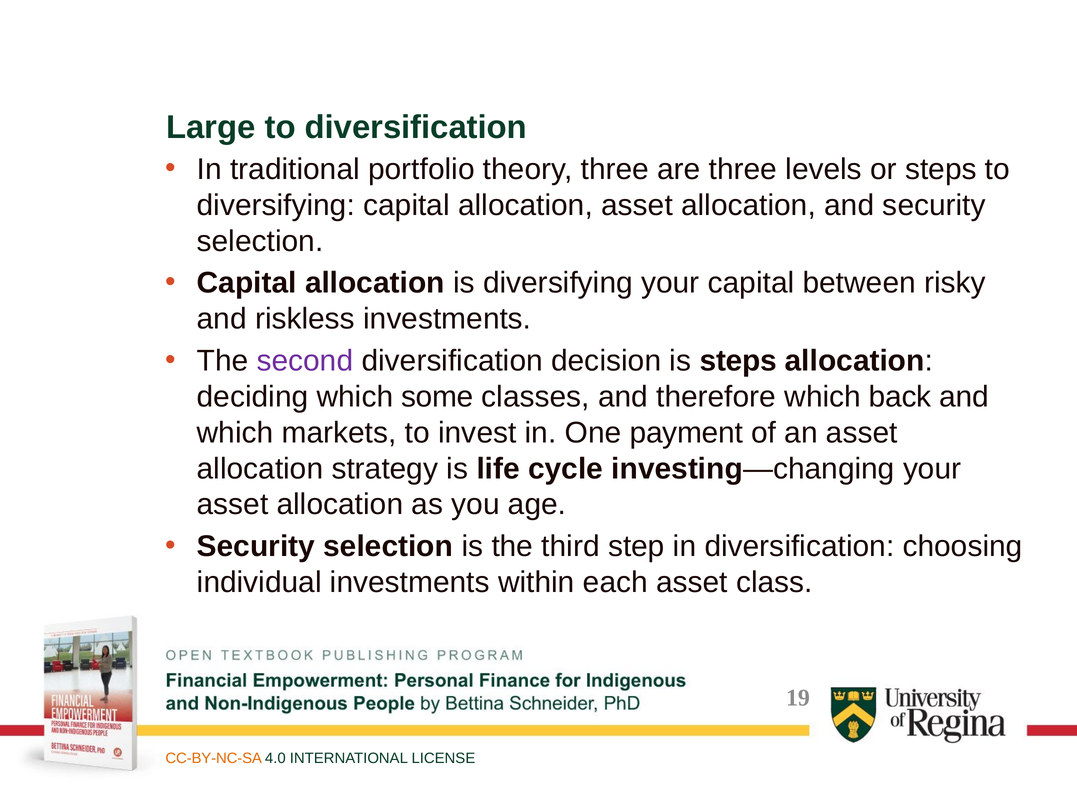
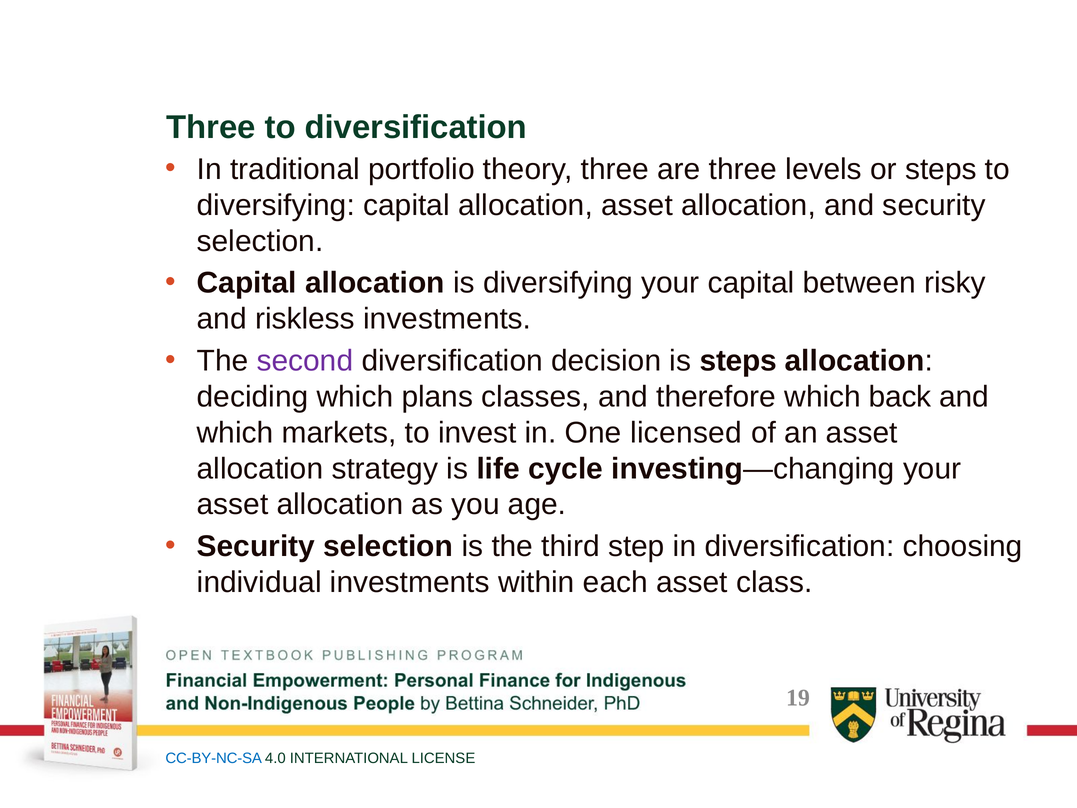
Large: Large -> Three (211, 127)
some: some -> plans (437, 397)
payment: payment -> licensed (686, 433)
CC-BY-NC-SA colour: orange -> blue (214, 758)
